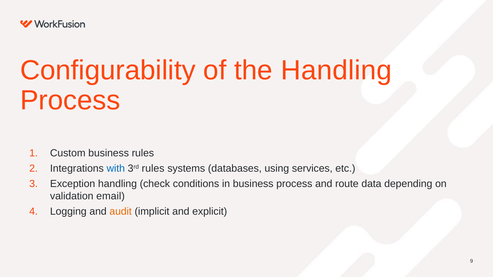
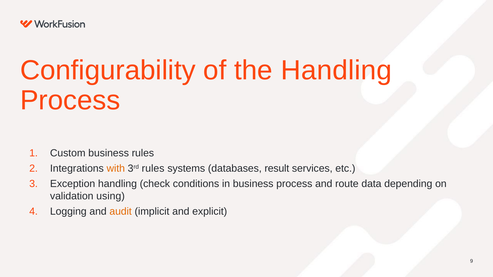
with colour: blue -> orange (116, 169)
using: using -> result (277, 169)
email: email -> using (111, 196)
